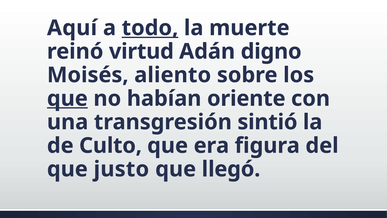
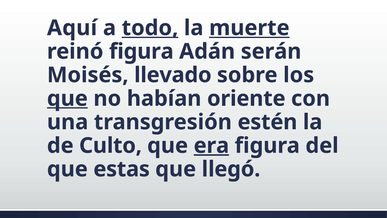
muerte underline: none -> present (249, 28)
reinó virtud: virtud -> figura (141, 51)
digno: digno -> serán (271, 51)
aliento: aliento -> llevado (173, 75)
sintió: sintió -> estén (267, 122)
era underline: none -> present (211, 145)
justo: justo -> estas (122, 169)
